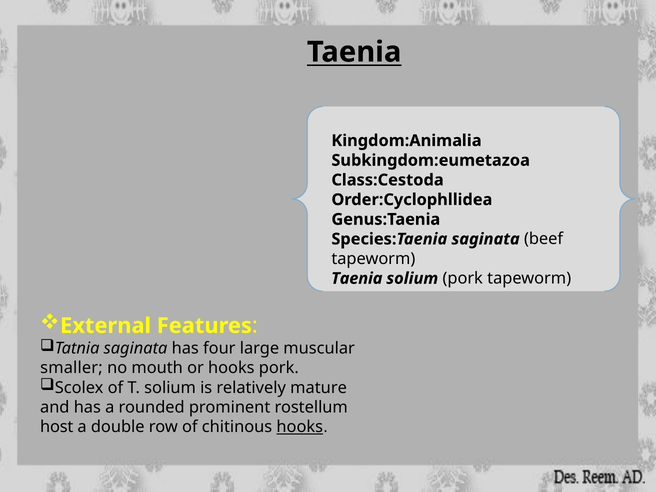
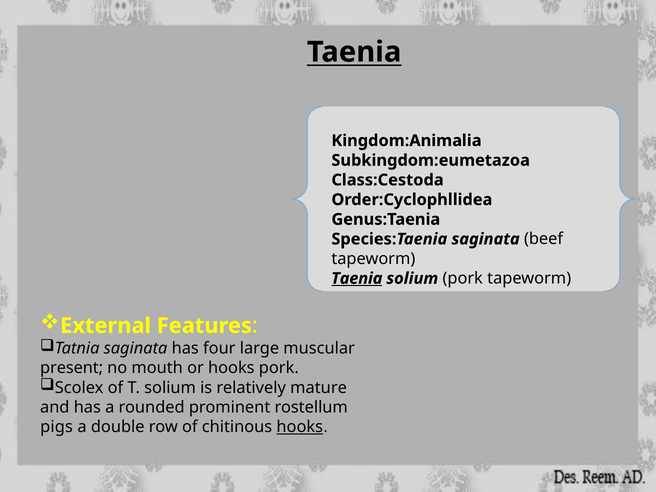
Taenia underline: none -> present (357, 278)
smaller: smaller -> present (72, 368)
host: host -> pigs (57, 427)
